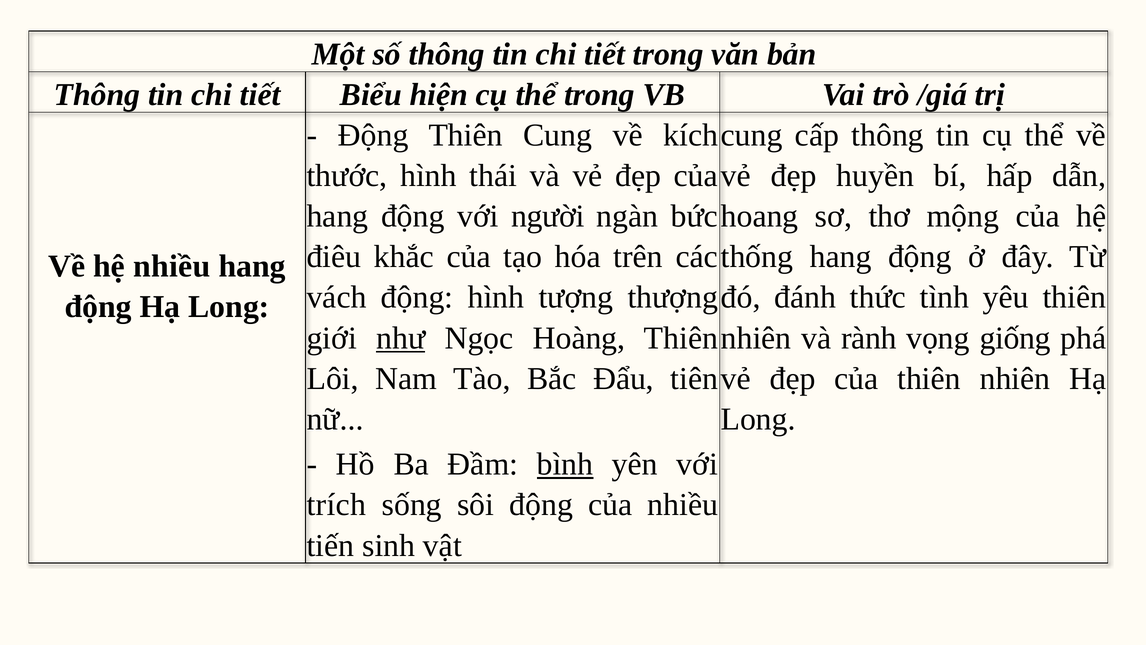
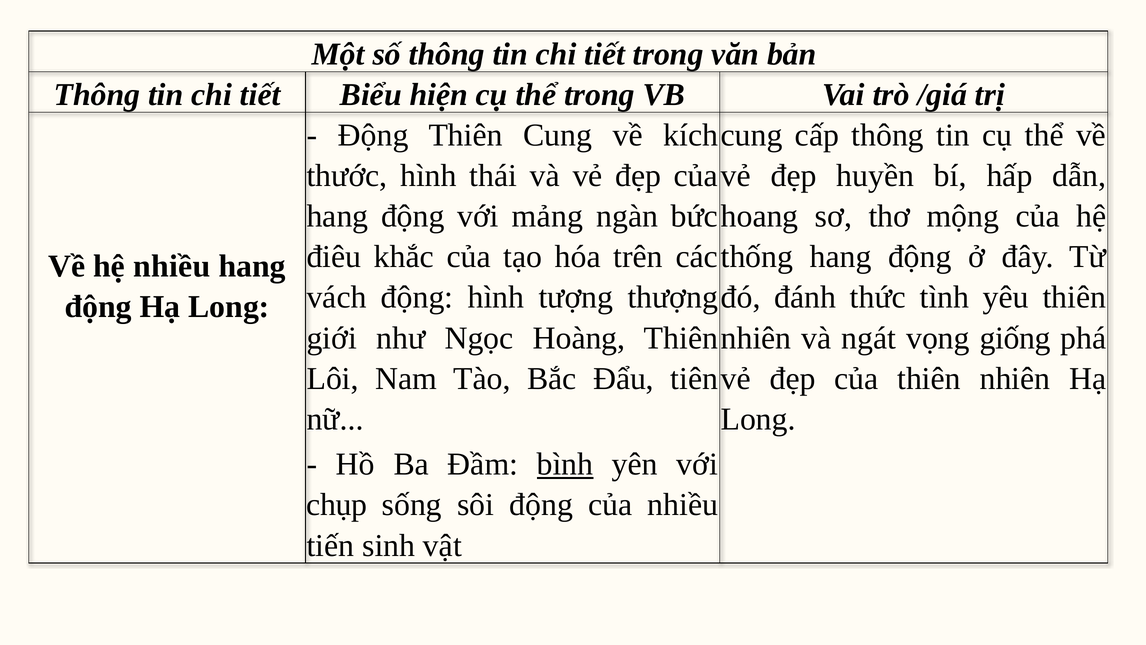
người: người -> mảng (547, 216)
như underline: present -> none (401, 338)
rành: rành -> ngát (869, 338)
trích: trích -> chụp (337, 505)
